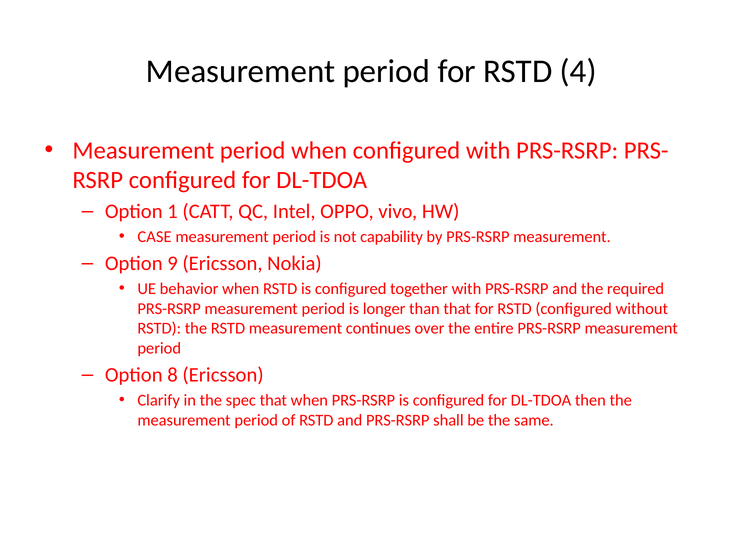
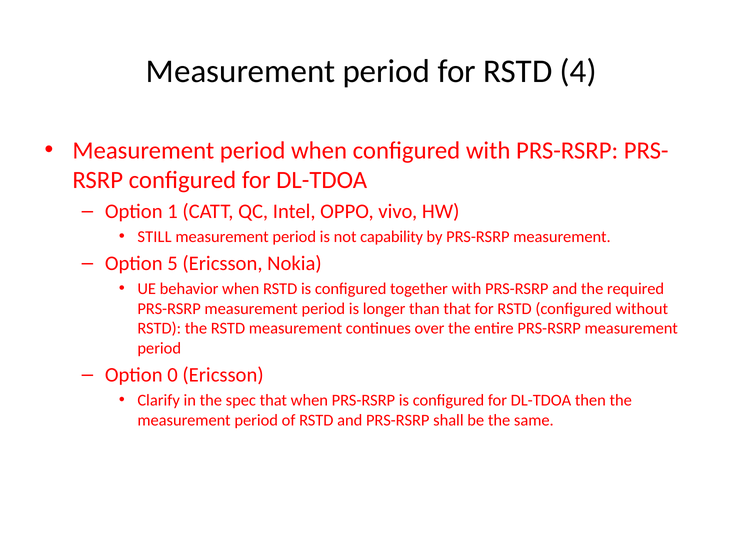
CASE: CASE -> STILL (155, 236)
9: 9 -> 5 (173, 263)
8: 8 -> 0 (173, 375)
